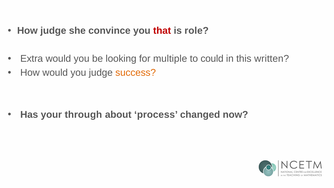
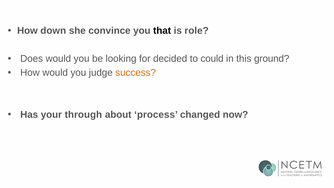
How judge: judge -> down (53, 31)
that colour: red -> black (162, 31)
Extra: Extra -> Does (32, 59)
multiple: multiple -> decided (170, 59)
written: written -> ground (272, 59)
